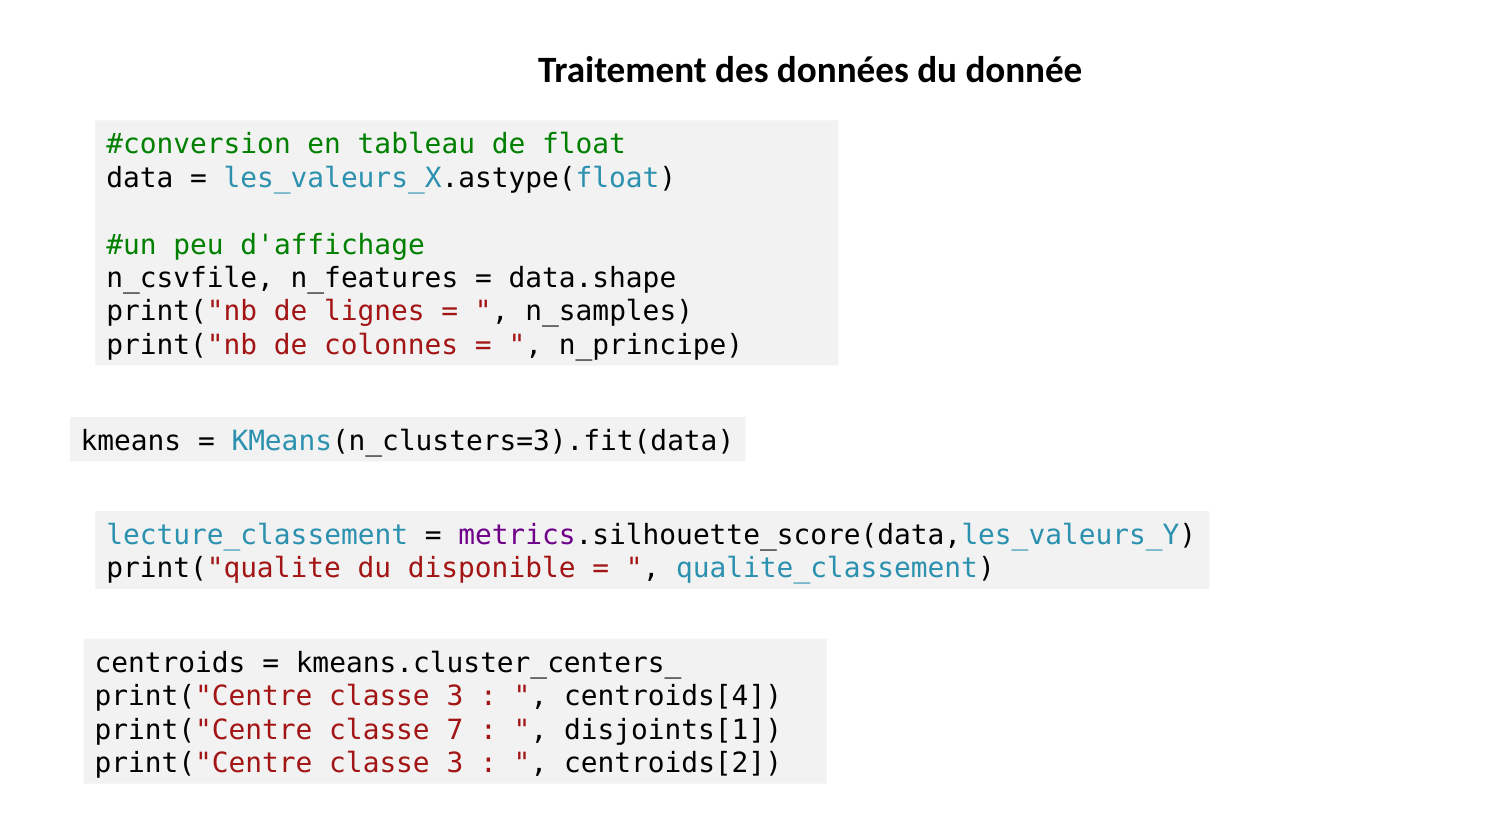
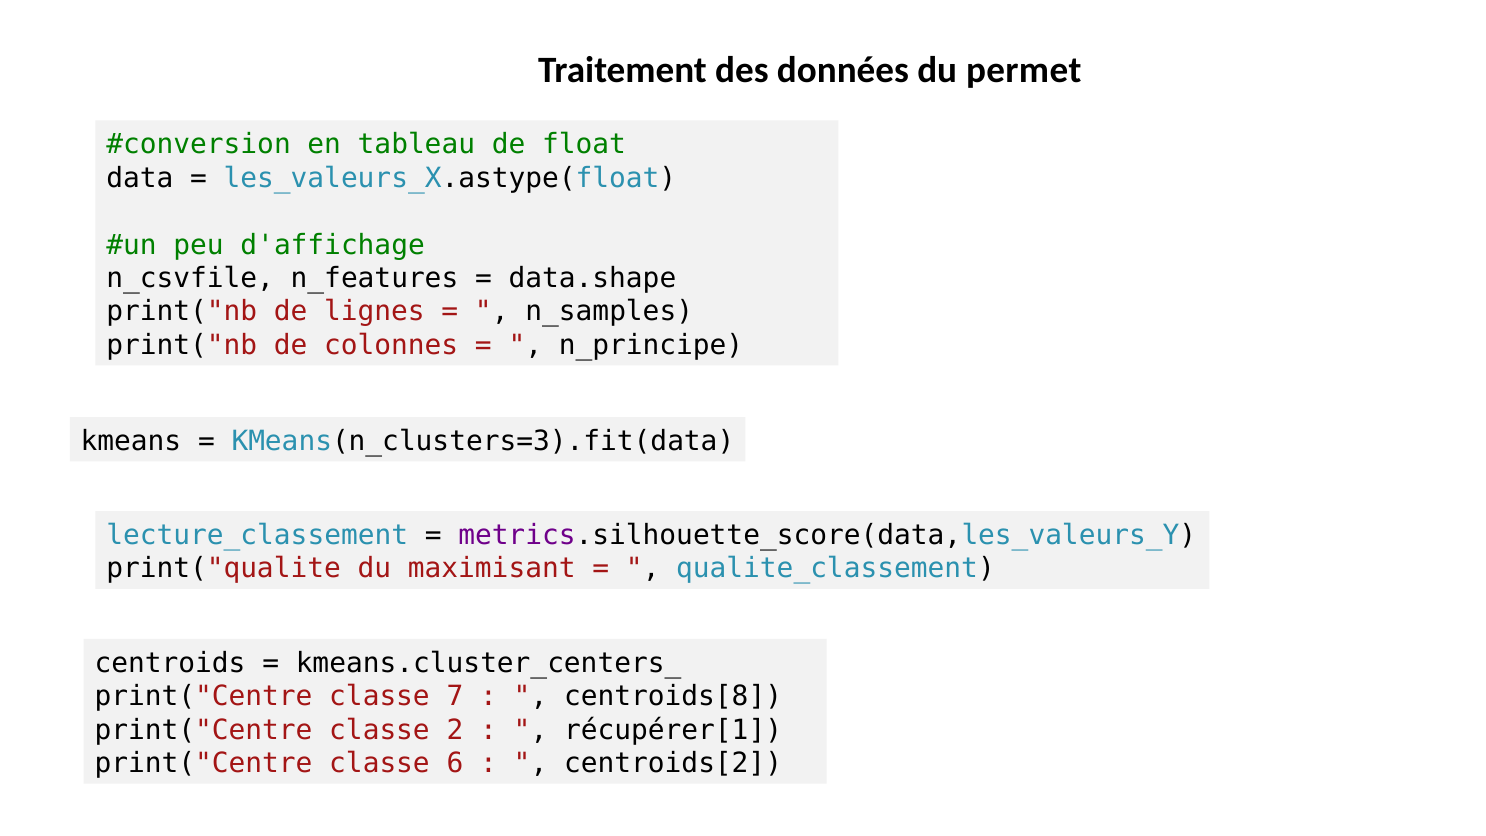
donnée: donnée -> permet (1024, 71)
disponible: disponible -> maximisant (492, 569)
3: 3 -> 7 (455, 696)
centroids[4: centroids[4 -> centroids[8 (673, 696)
7: 7 -> 2 (455, 730)
disjoints[1: disjoints[1 -> récupérer[1 (673, 730)
3: 3 -> 6 (455, 763)
